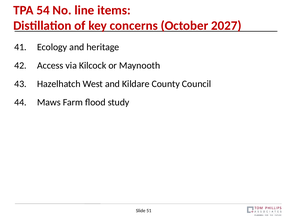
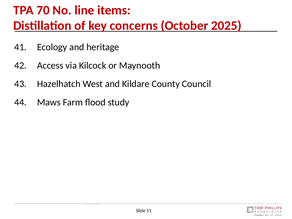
54: 54 -> 70 (43, 10)
2027: 2027 -> 2025 (226, 26)
